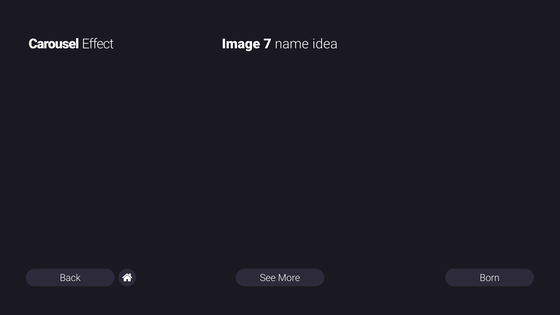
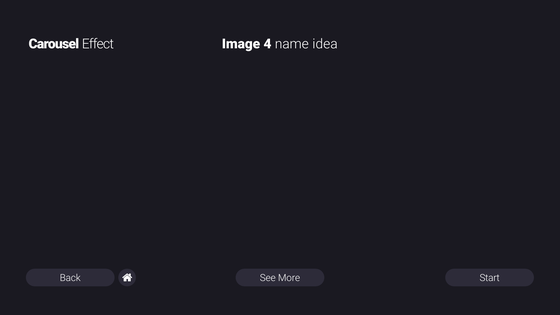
7: 7 -> 4 (268, 44)
Born: Born -> Start (490, 278)
